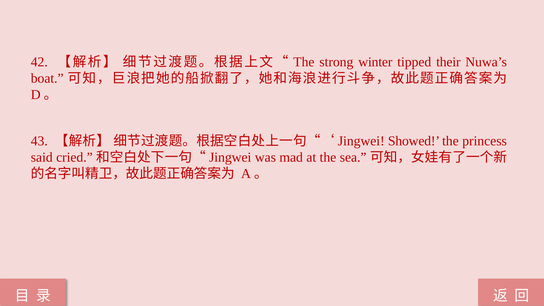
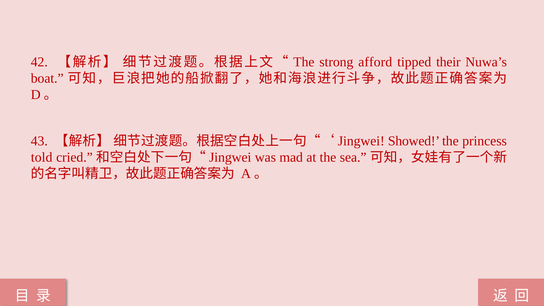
winter: winter -> afford (375, 62)
said: said -> told (42, 157)
